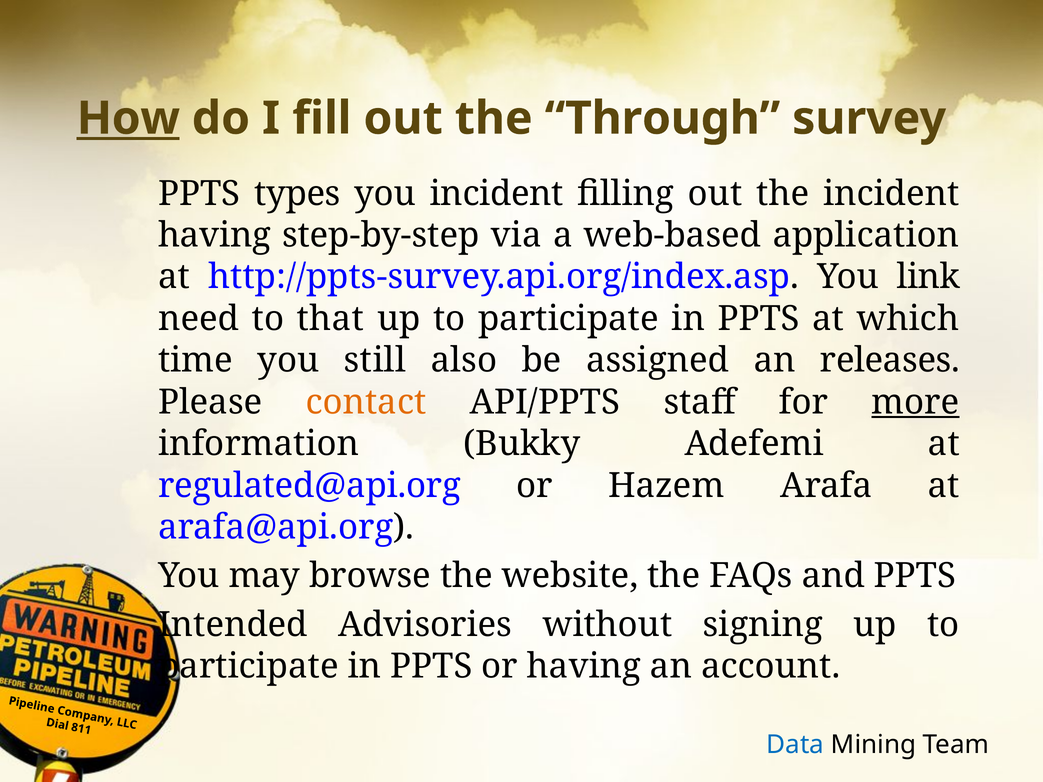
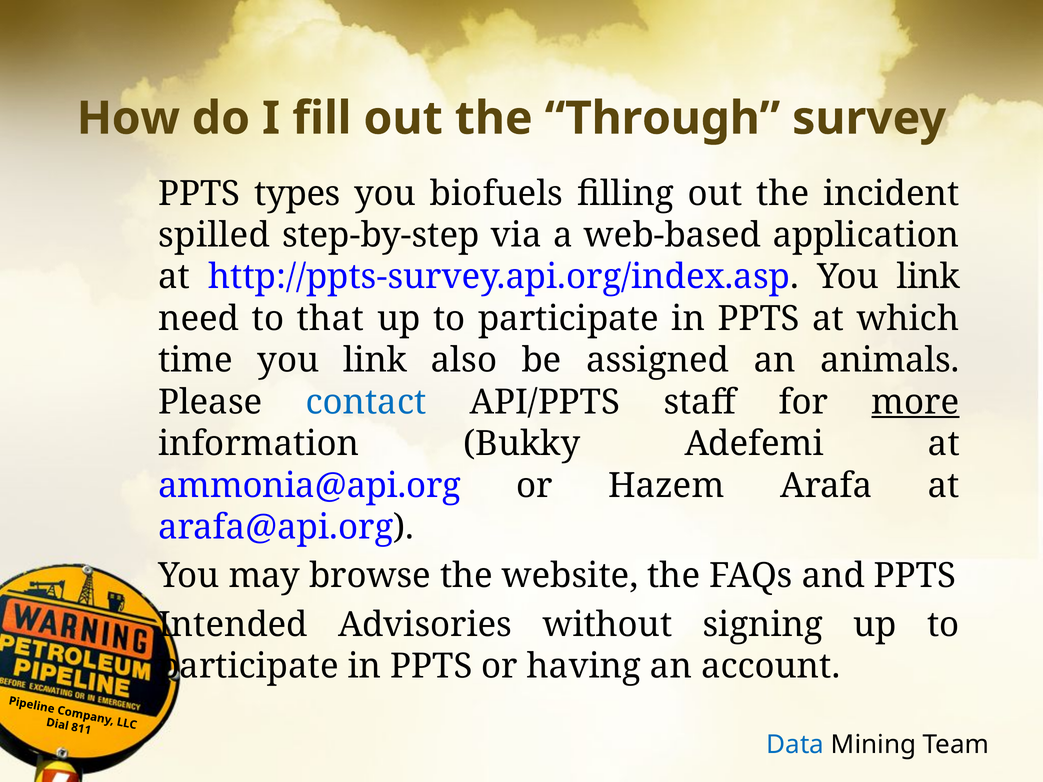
How underline: present -> none (128, 118)
you incident: incident -> biofuels (496, 194)
having: having -> spilled (214, 235)
time you still: still -> link (375, 361)
releases: releases -> animals (890, 361)
contact colour: orange -> blue (366, 402)
regulated@api.org: regulated@api.org -> ammonia@api.org (309, 486)
